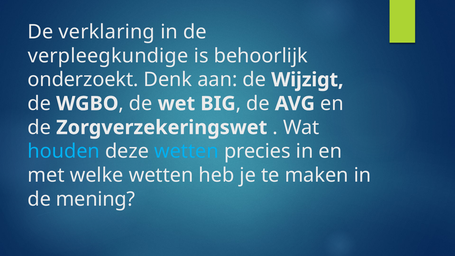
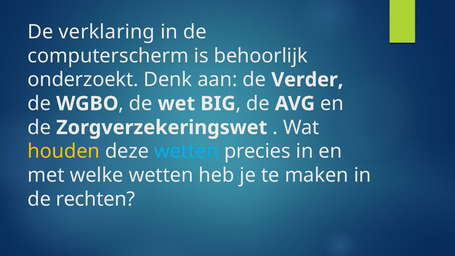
verpleegkundige: verpleegkundige -> computerscherm (108, 56)
Wijzigt: Wijzigt -> Verder (307, 80)
houden colour: light blue -> yellow (64, 151)
mening: mening -> rechten (96, 199)
